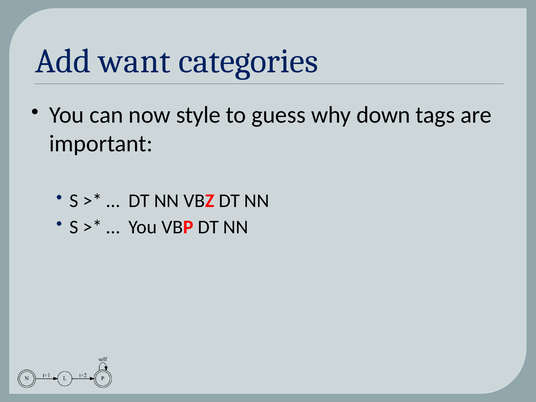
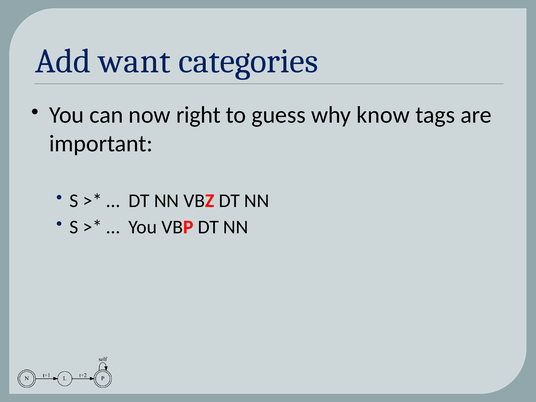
style: style -> right (198, 115)
down: down -> know (383, 115)
